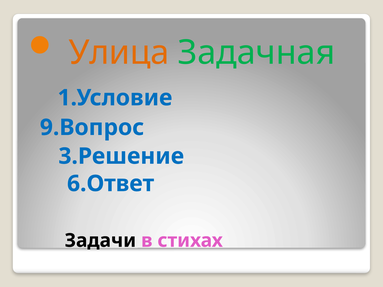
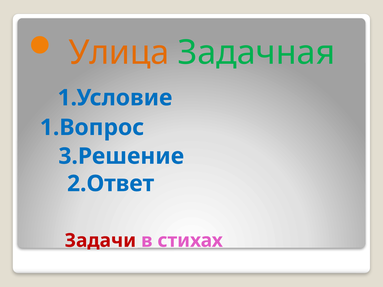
9.Вопрос: 9.Вопрос -> 1.Вопрос (92, 128)
6.Ответ: 6.Ответ -> 2.Ответ (111, 184)
Задачи colour: black -> red (100, 241)
